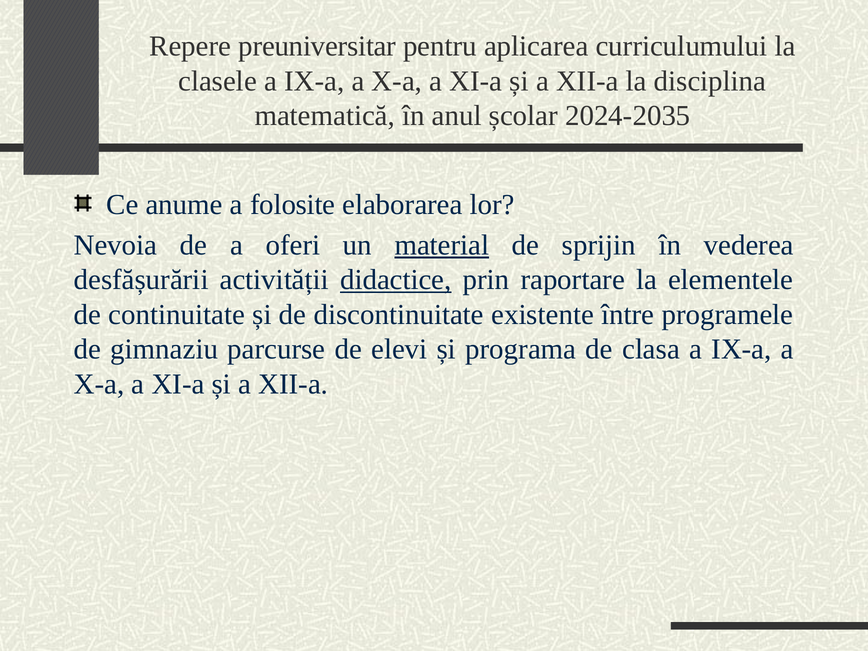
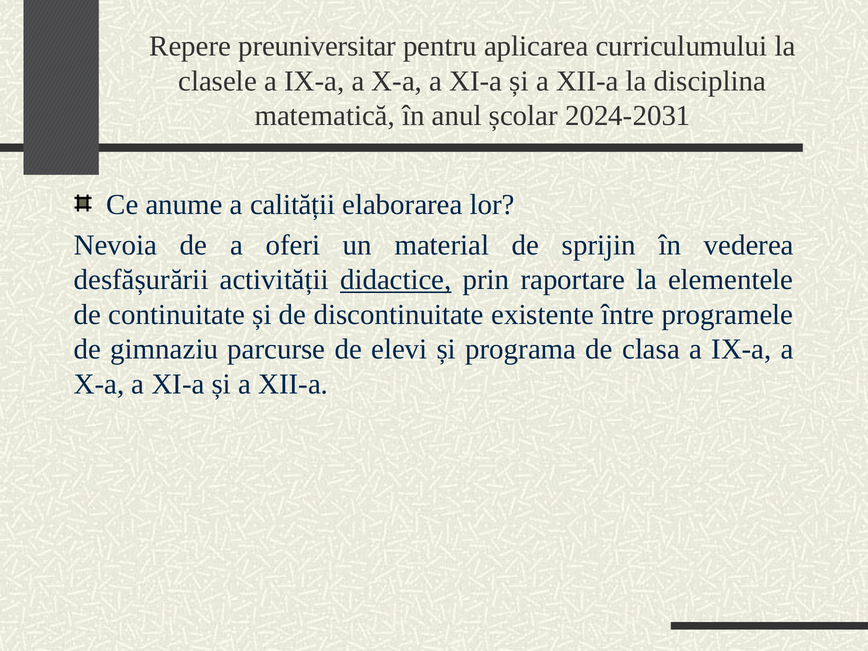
2024-2035: 2024-2035 -> 2024-2031 (628, 116)
folosite: folosite -> calității (293, 205)
material underline: present -> none (442, 245)
